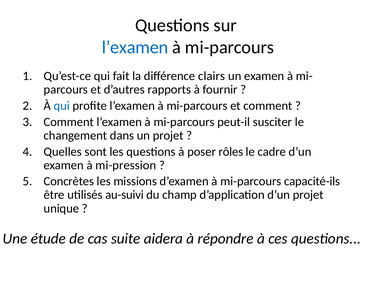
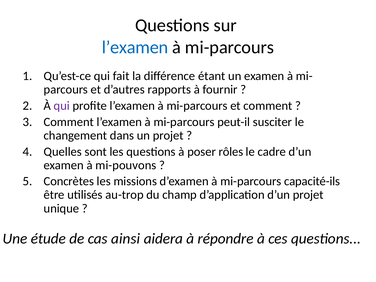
clairs: clairs -> étant (212, 76)
qui colour: blue -> purple (62, 106)
mi-pression: mi-pression -> mi-pouvons (126, 165)
au-suivi: au-suivi -> au-trop (125, 195)
suite: suite -> ainsi (126, 239)
